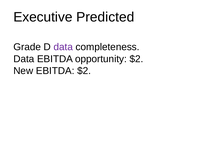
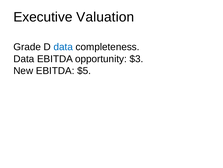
Predicted: Predicted -> Valuation (105, 17)
data colour: purple -> blue (63, 47)
opportunity $2: $2 -> $3 (136, 59)
EBITDA $2: $2 -> $5 (84, 71)
